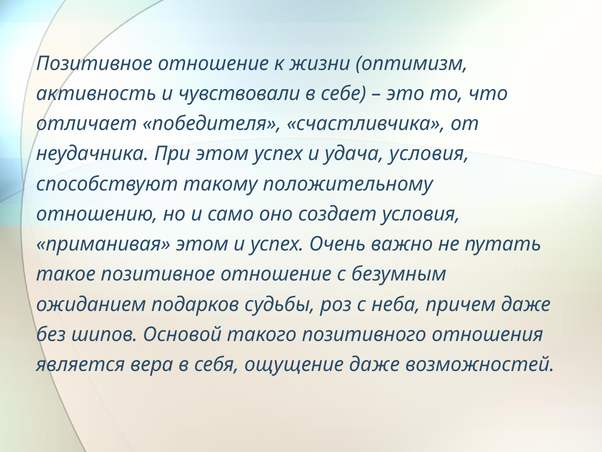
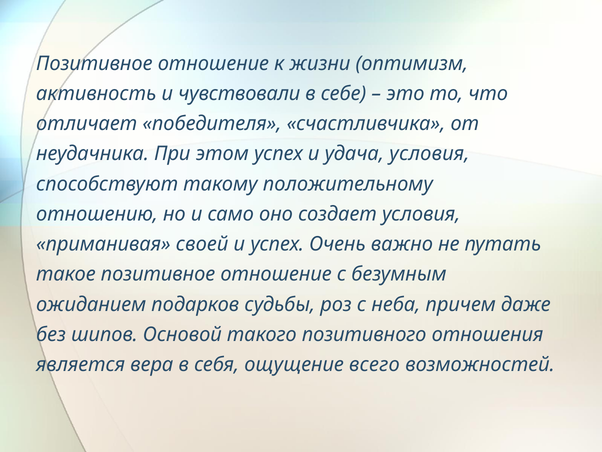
приманивая этом: этом -> своей (202, 244)
ощущение даже: даже -> всего (374, 364)
